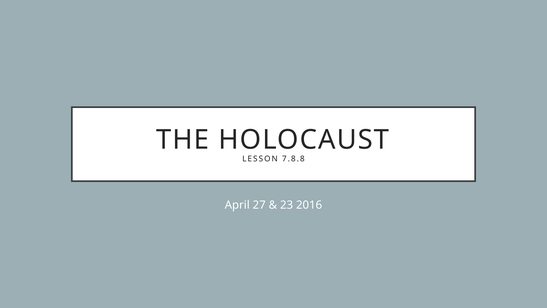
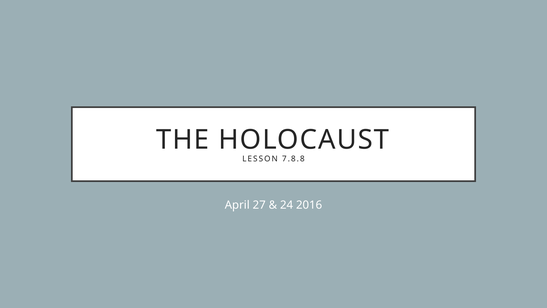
23: 23 -> 24 (287, 205)
